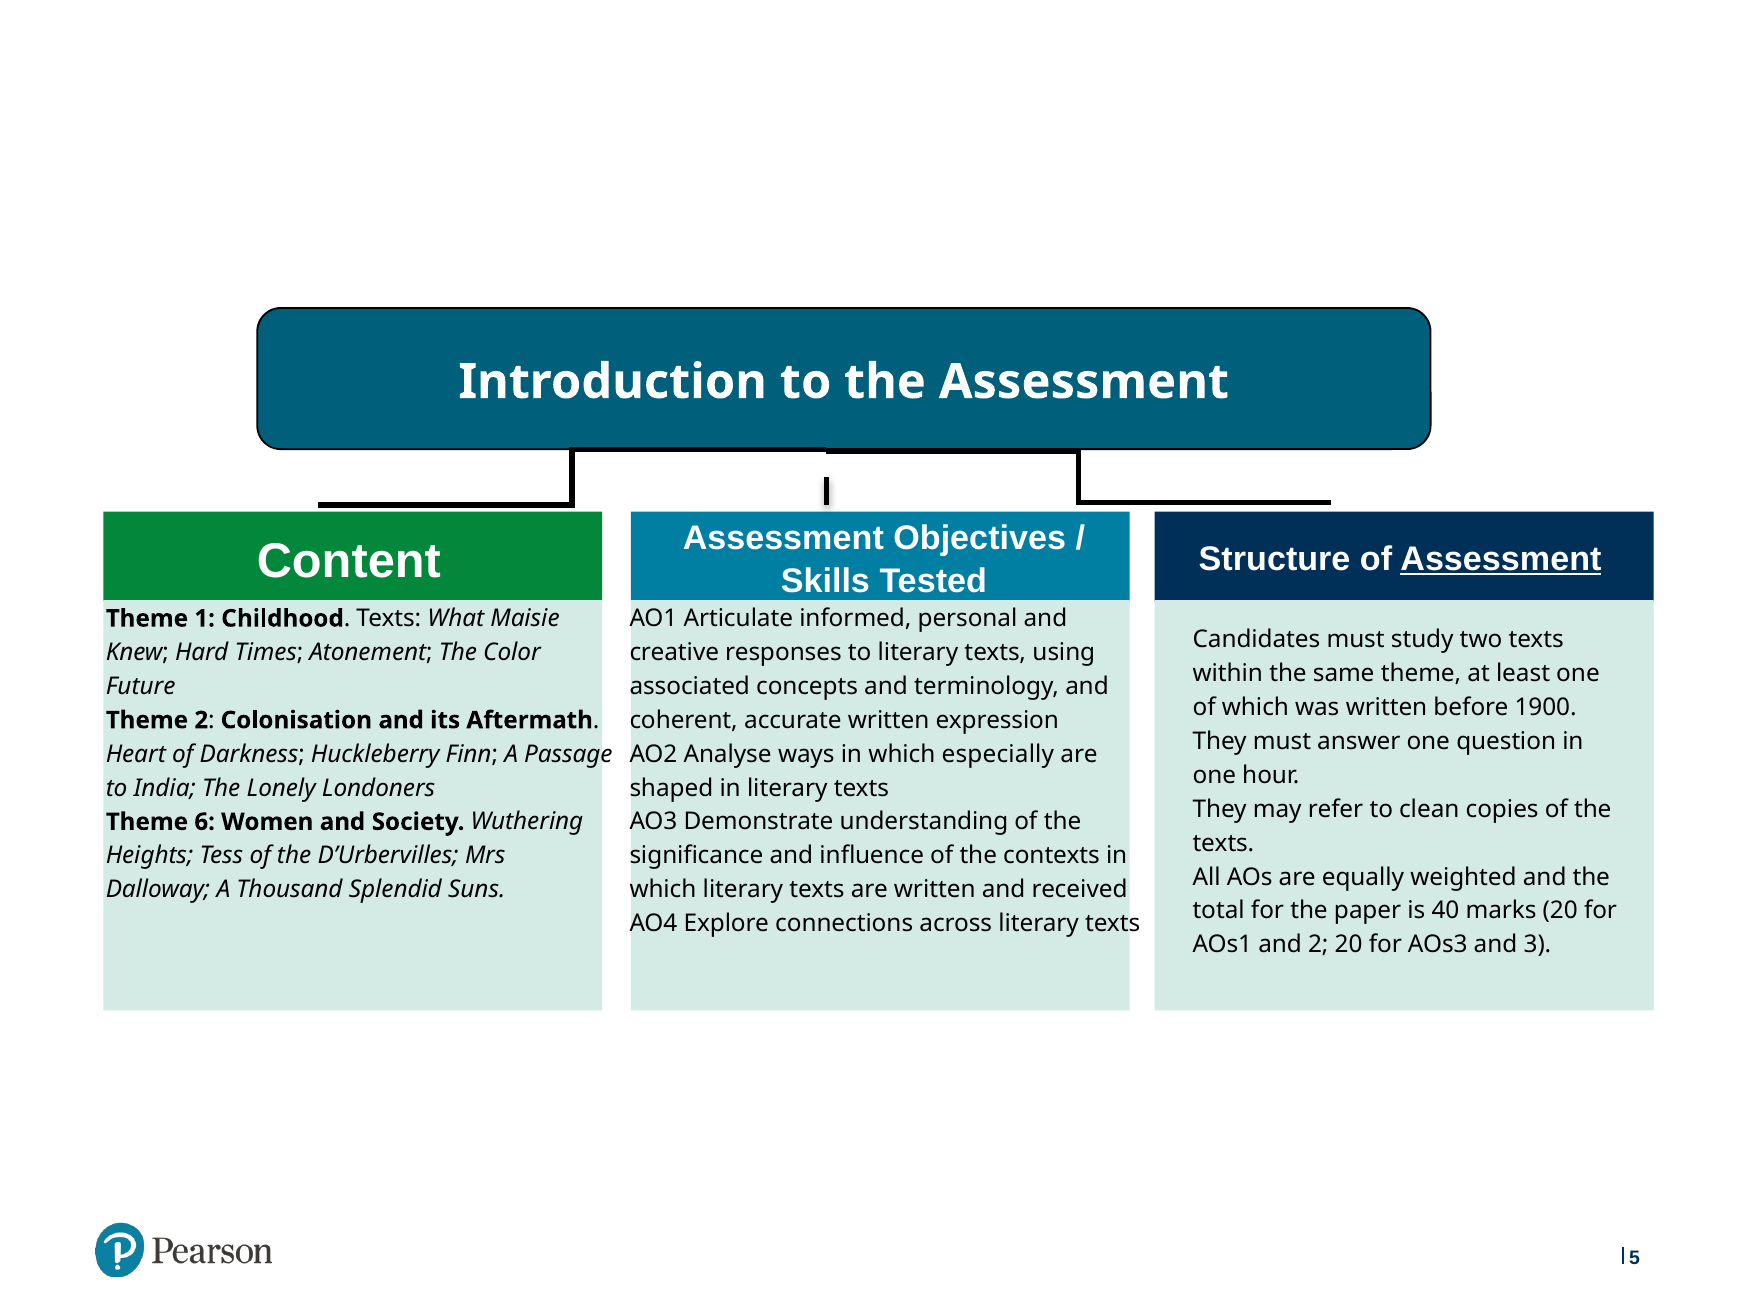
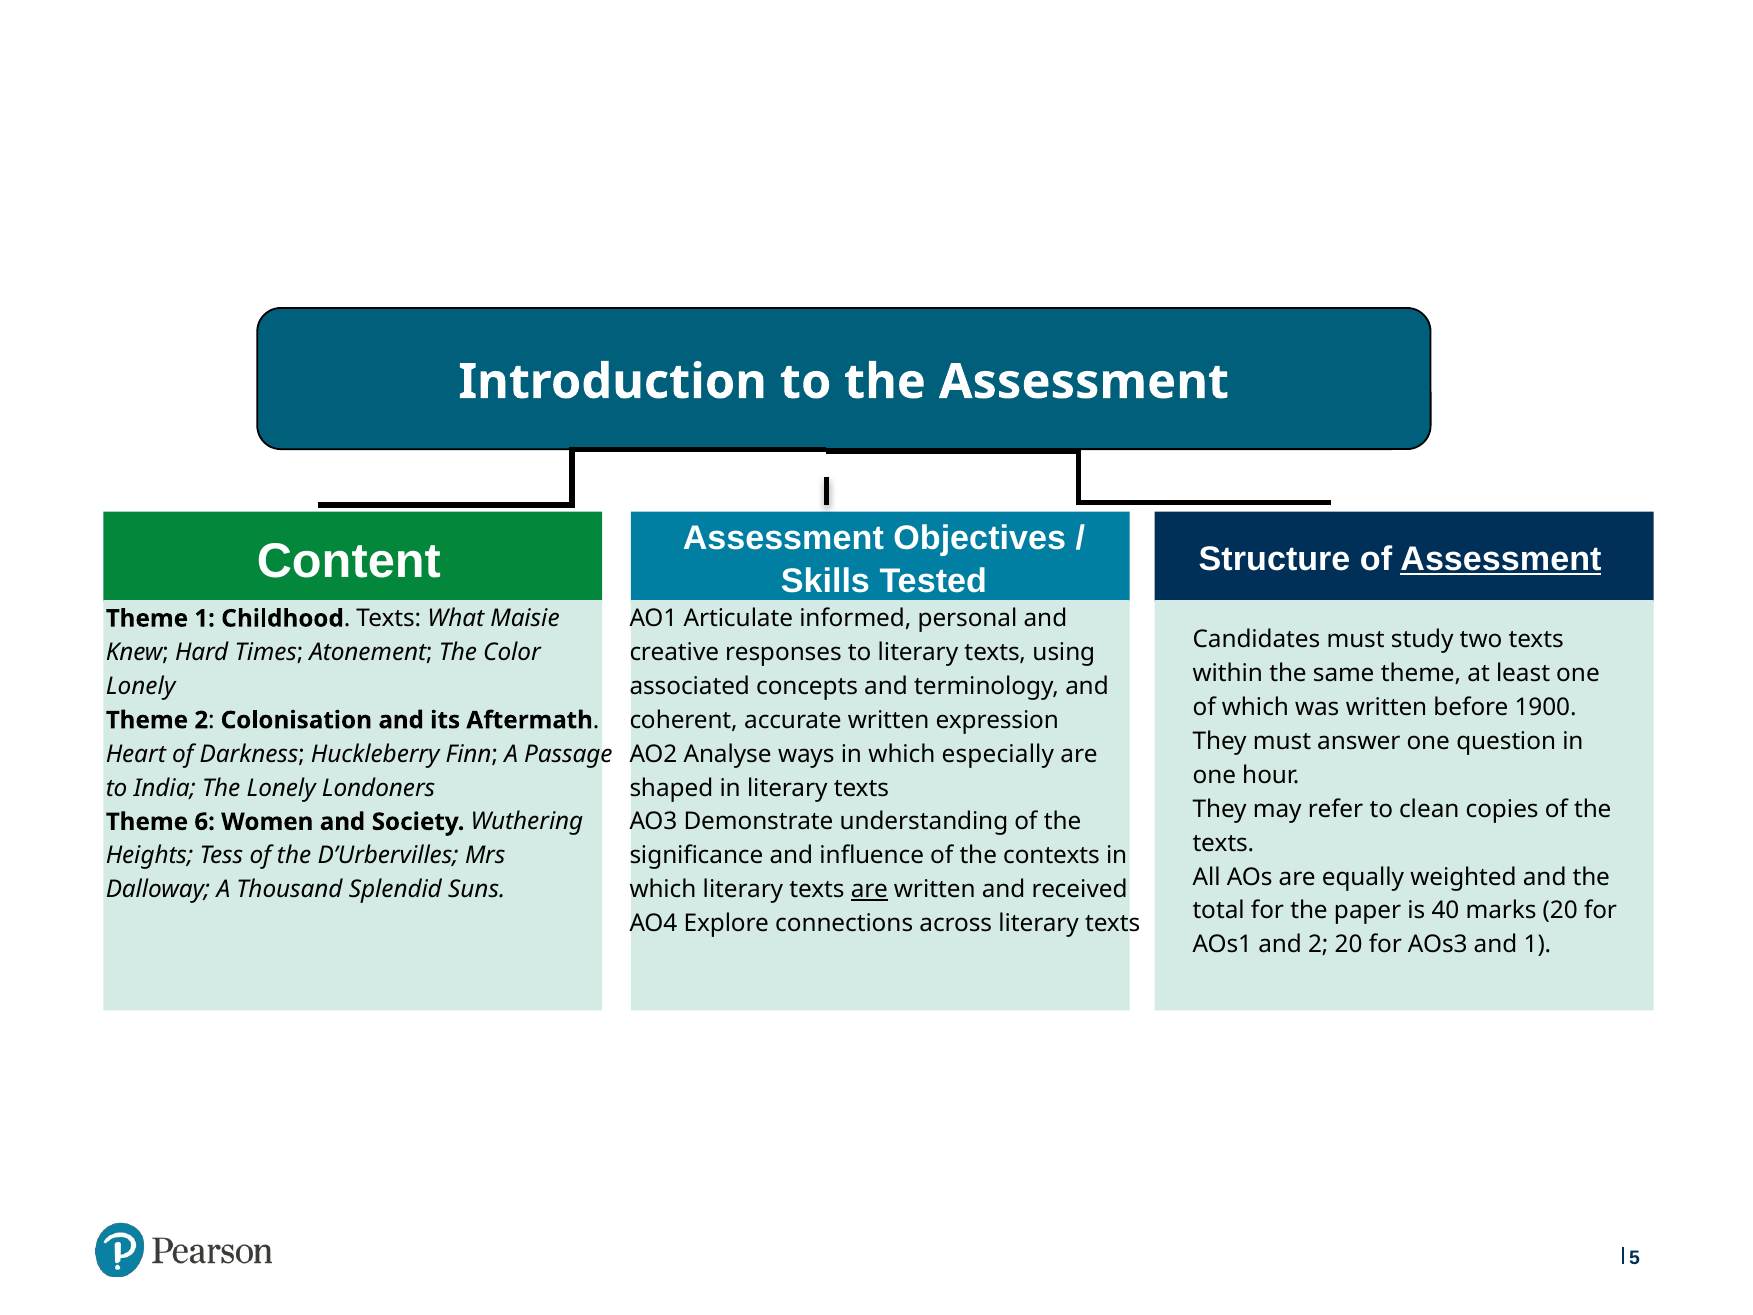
Future: Future -> Lonely (141, 686)
are underline: none -> present (869, 890)
and 3: 3 -> 1 (1537, 945)
